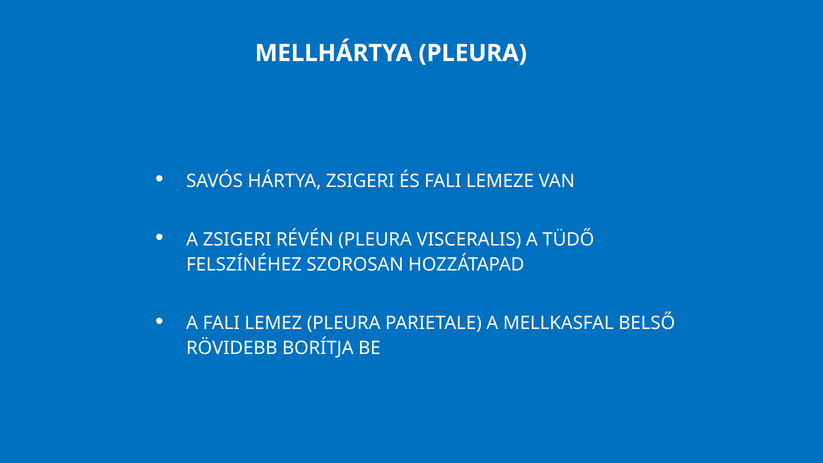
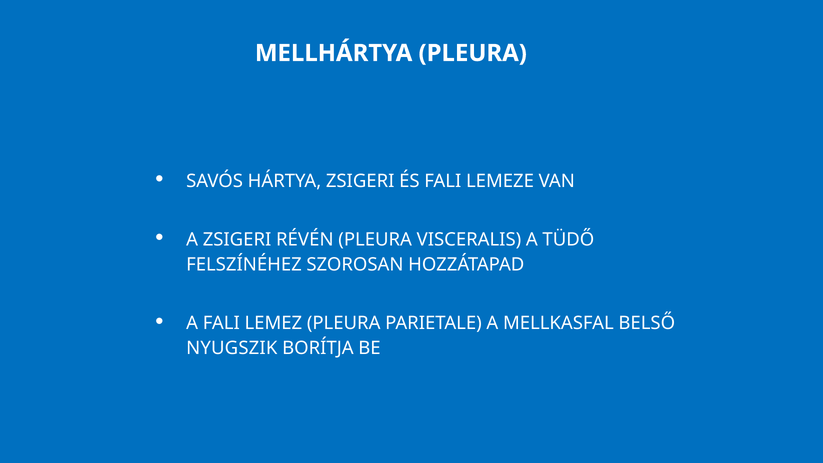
RÖVIDEBB: RÖVIDEBB -> NYUGSZIK (232, 348)
